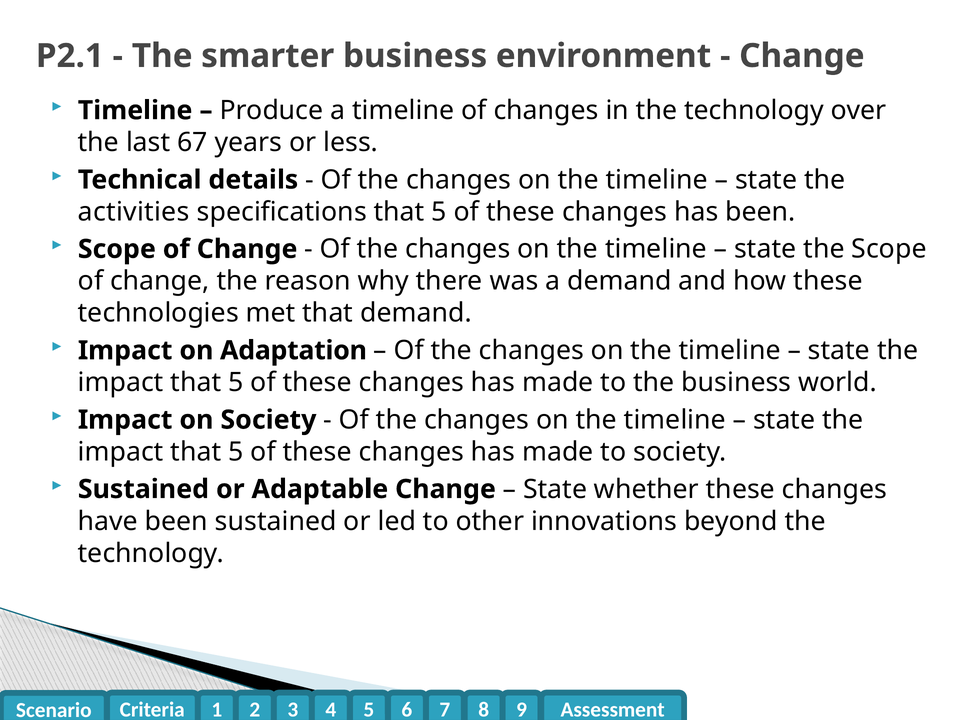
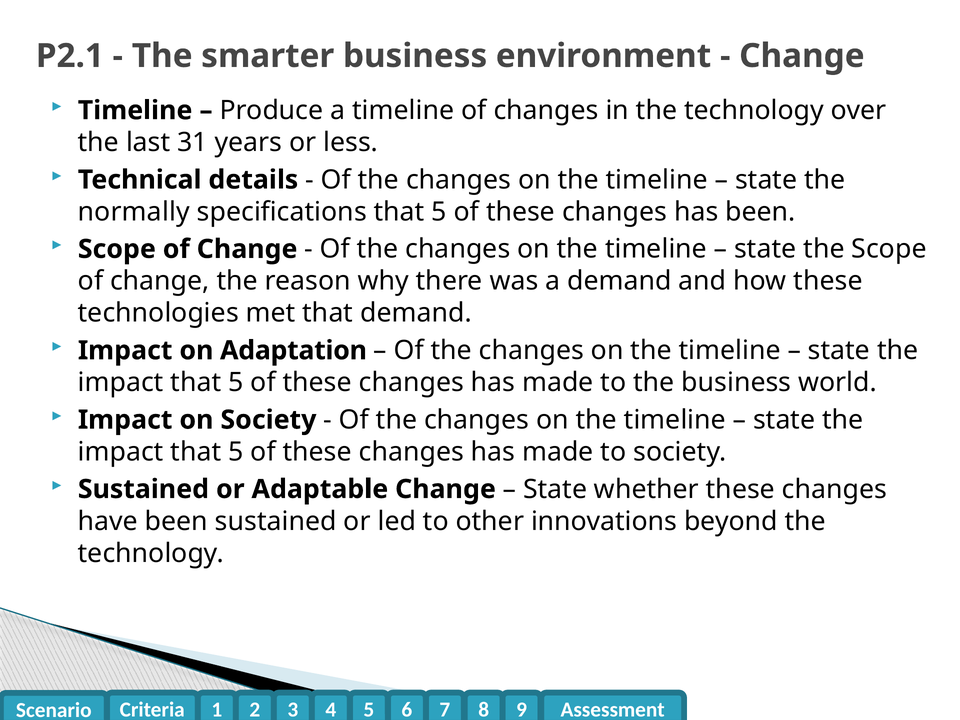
67: 67 -> 31 (192, 142)
activities: activities -> normally (134, 212)
